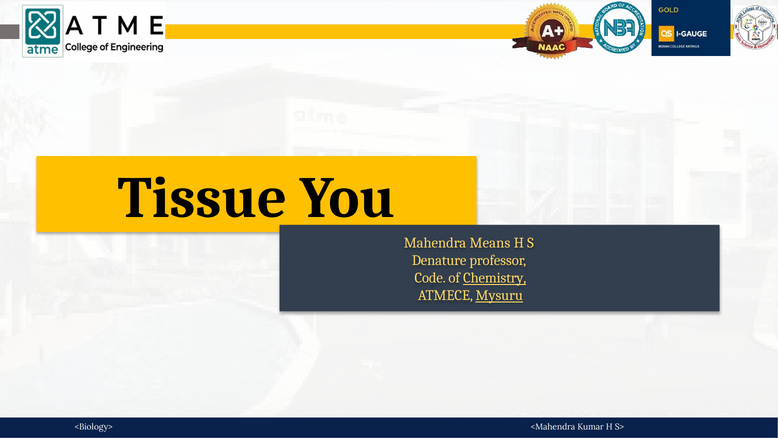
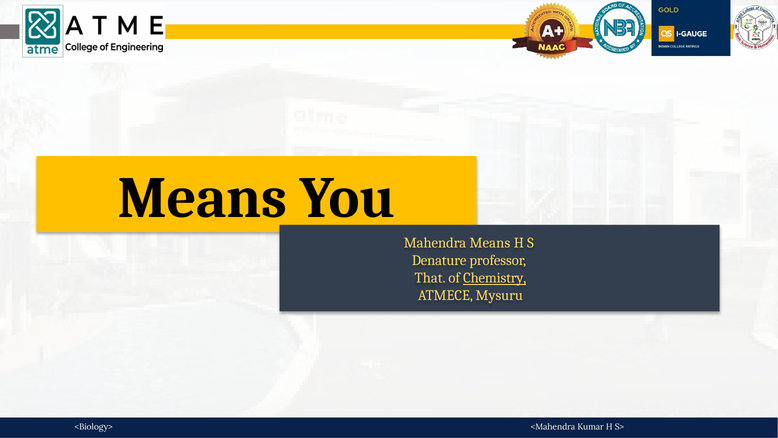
Tissue: Tissue -> Means (202, 198)
Code: Code -> That (430, 278)
Mysuru underline: present -> none (499, 295)
